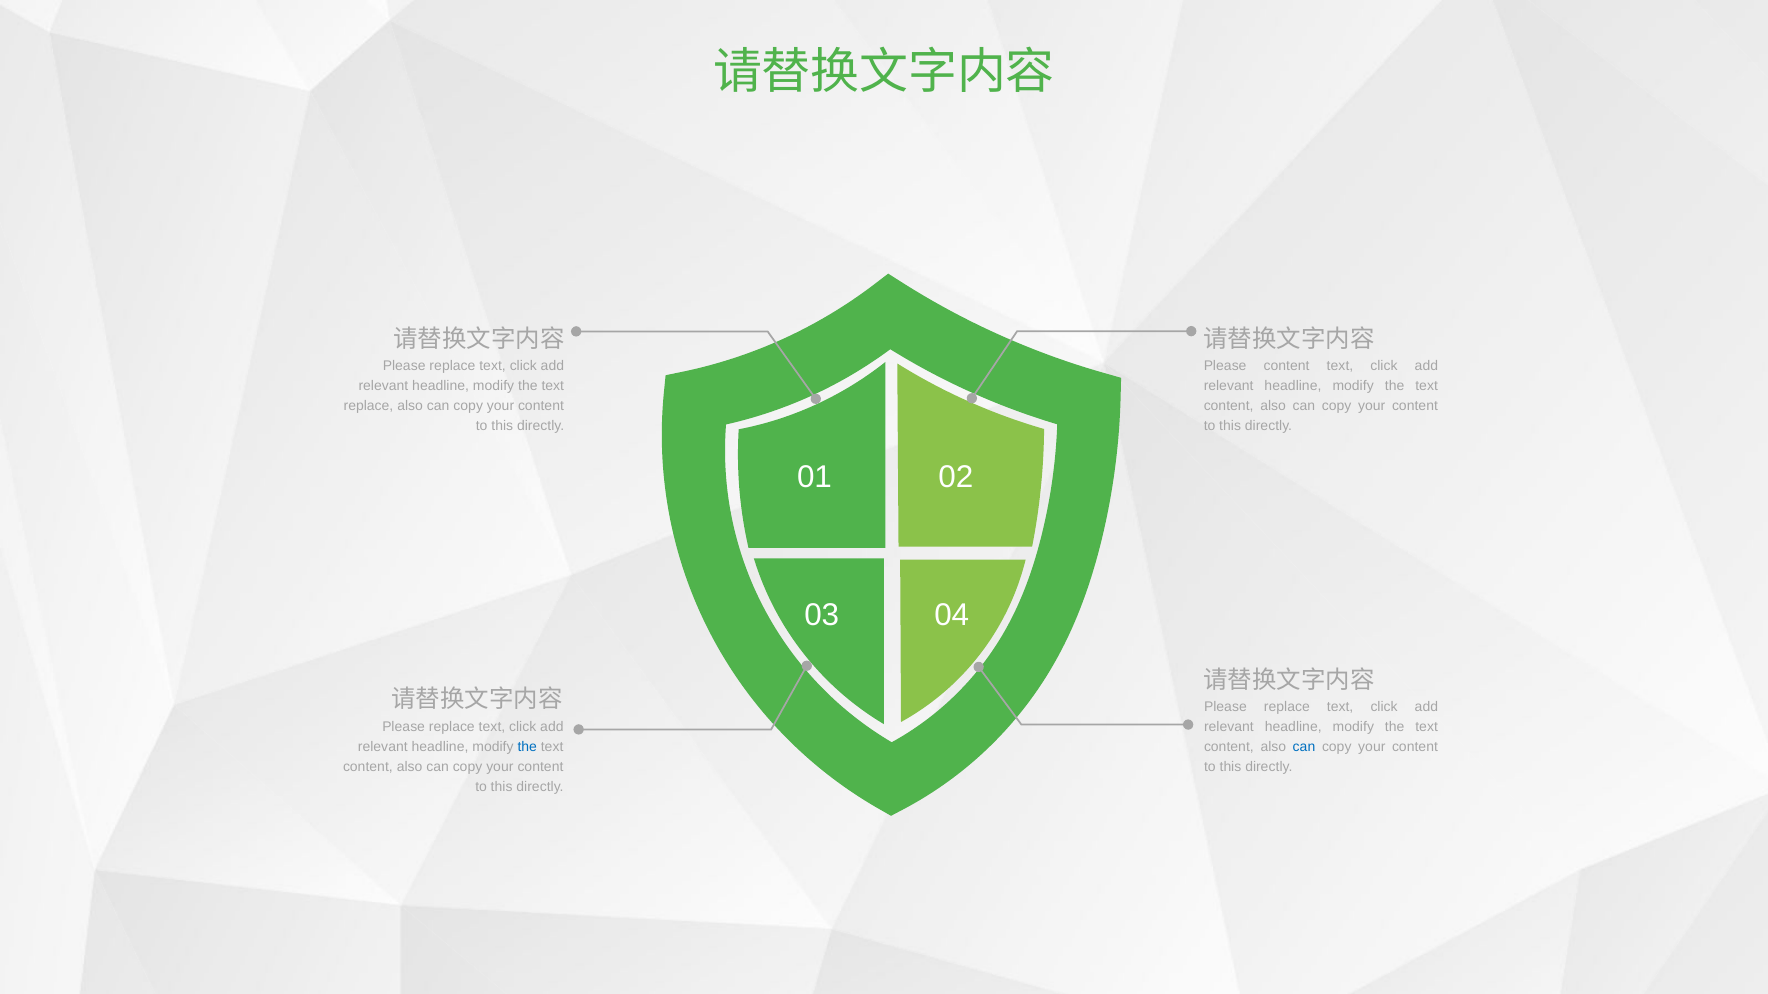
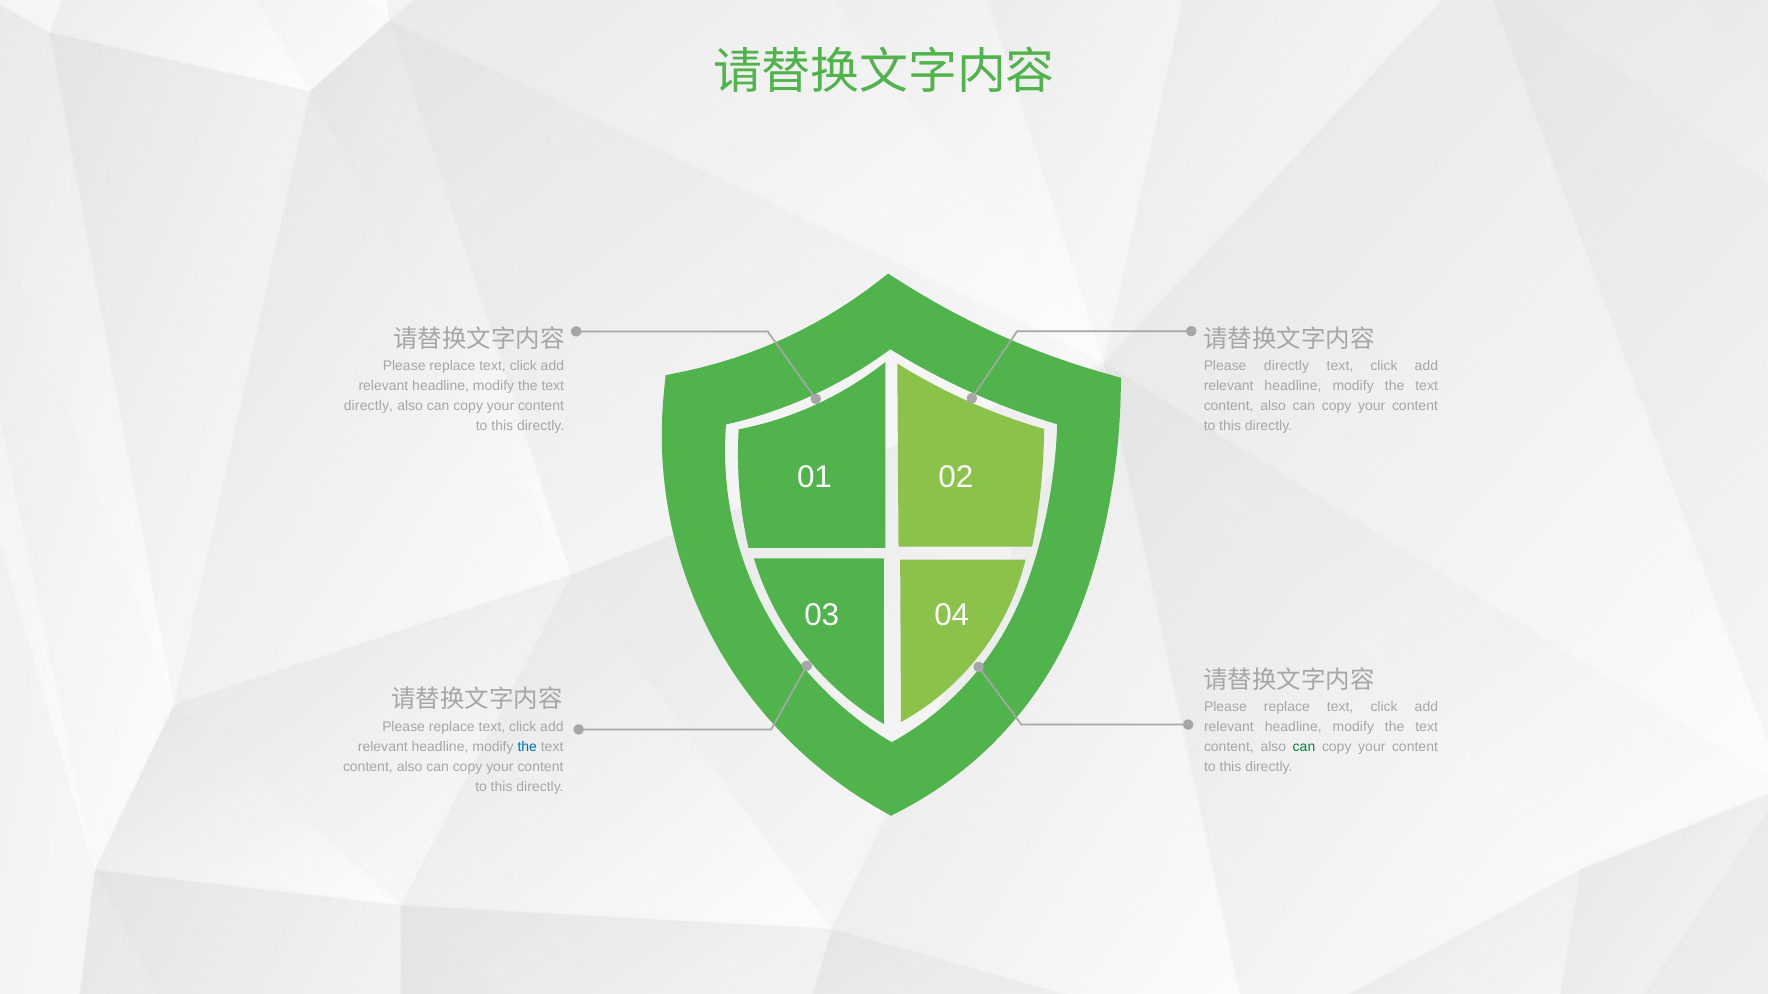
Please content: content -> directly (1287, 366)
replace: replace -> directly (368, 406)
can colour: blue -> green (1304, 748)
